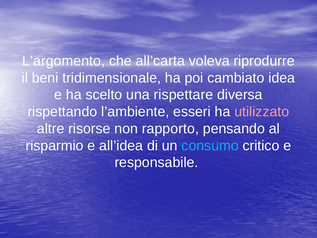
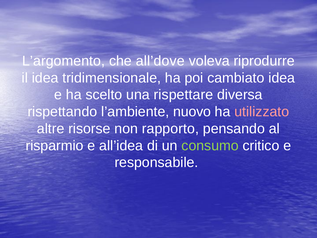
all’carta: all’carta -> all’dove (160, 61)
il beni: beni -> idea (45, 78)
esseri: esseri -> nuovo (192, 112)
consumo colour: light blue -> light green (210, 145)
